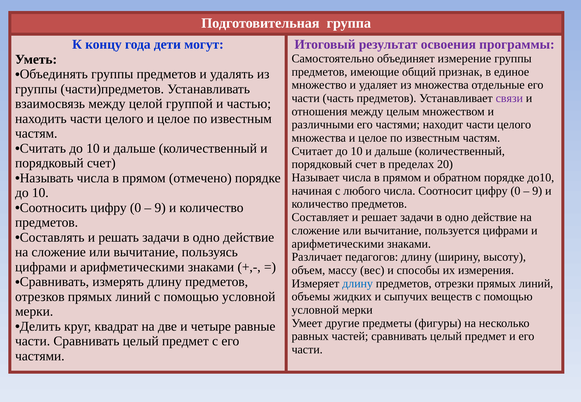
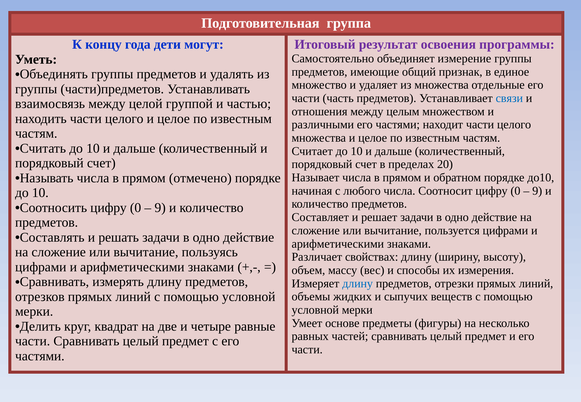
связи colour: purple -> blue (509, 98)
педагогов: педагогов -> свойствах (372, 257)
другие: другие -> основе (342, 323)
